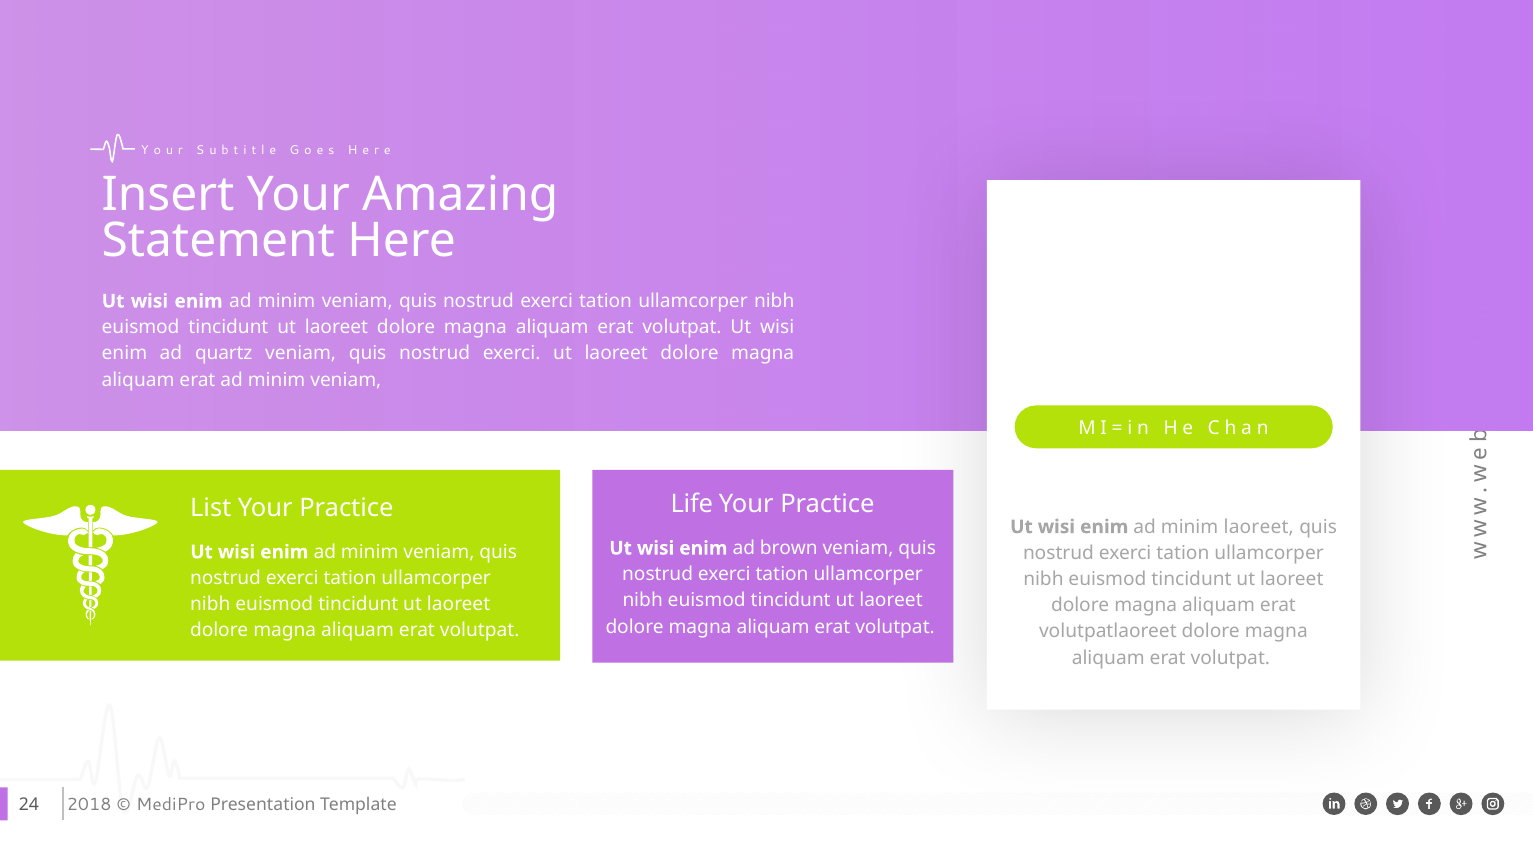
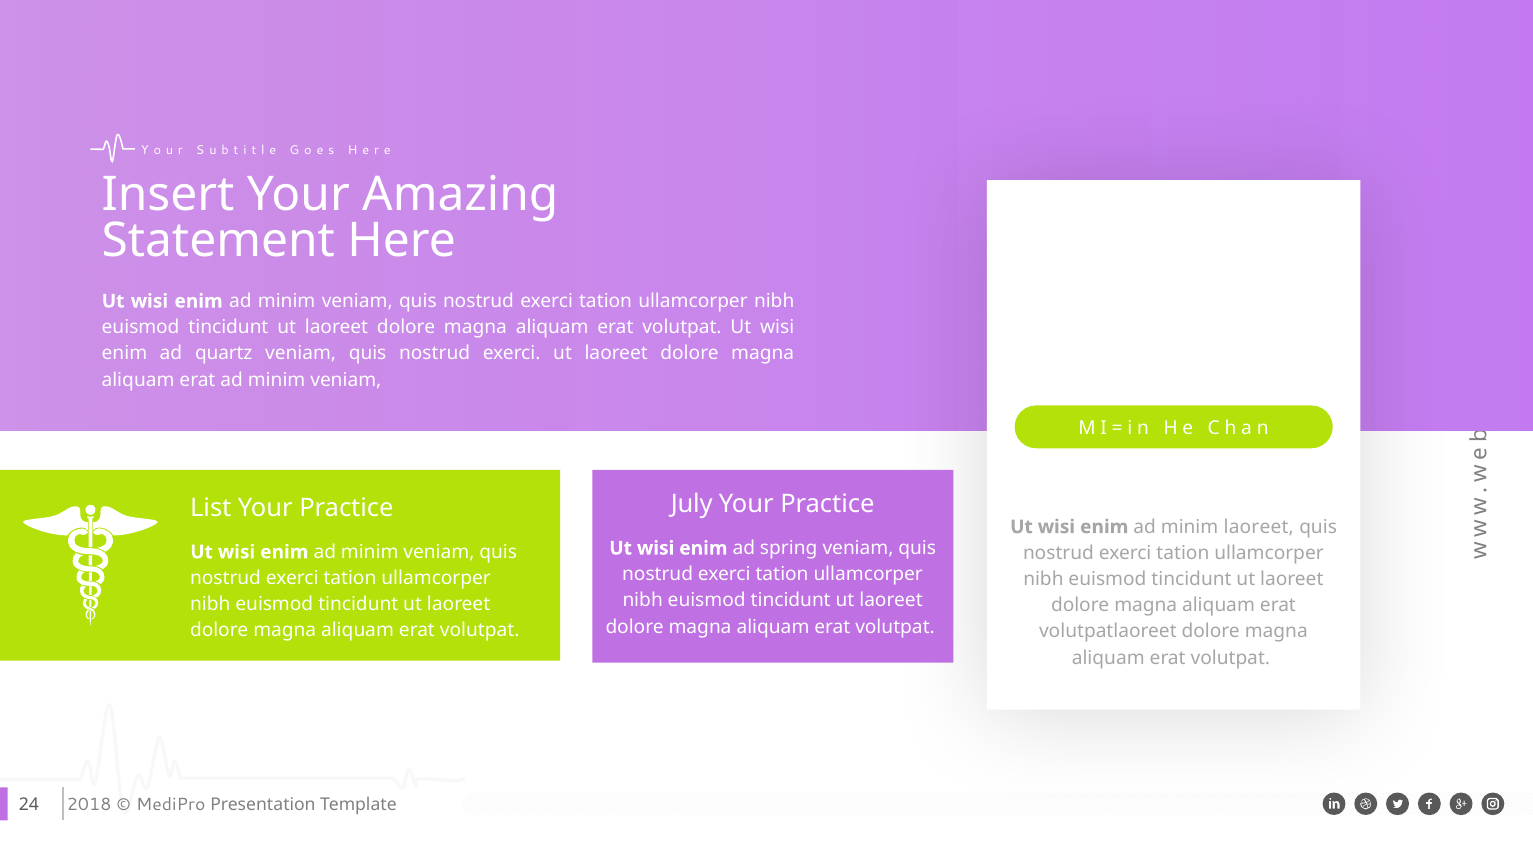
Life: Life -> July (692, 504)
brown: brown -> spring (789, 548)
